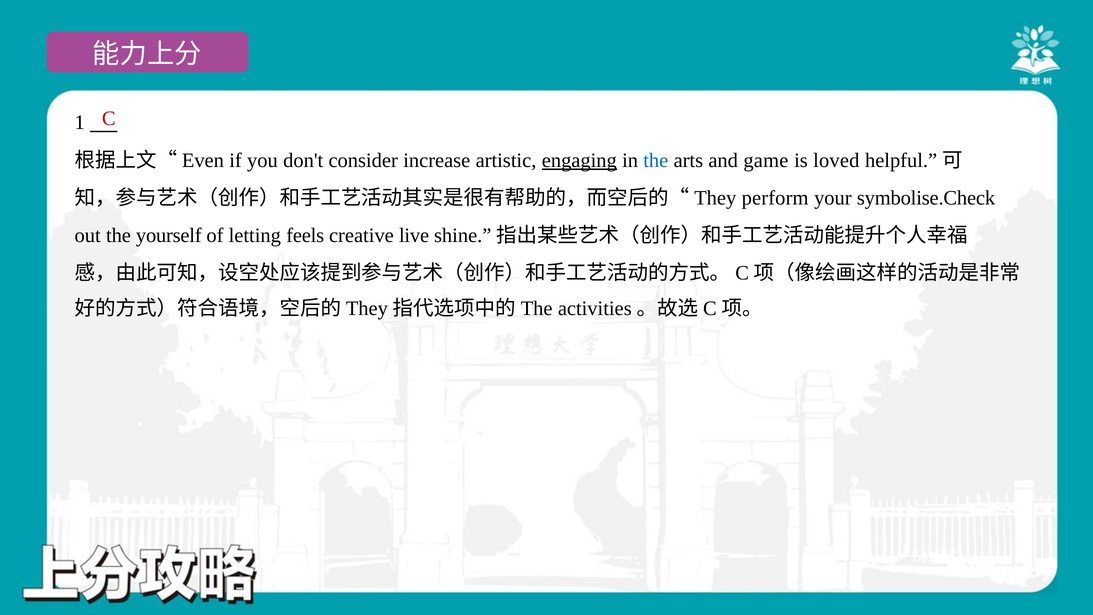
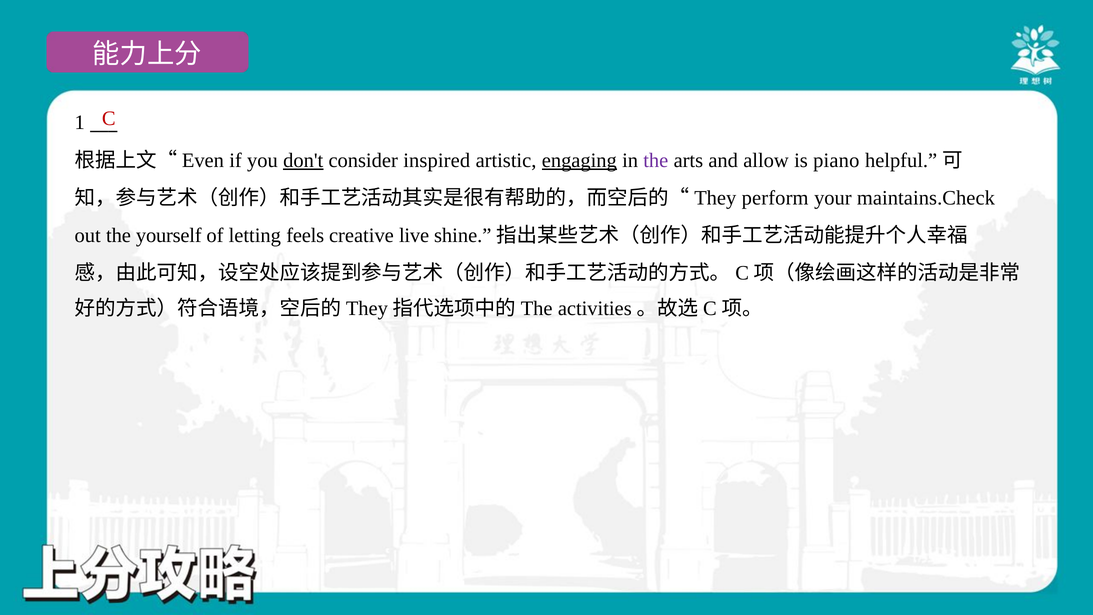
don't underline: none -> present (303, 160)
increase: increase -> inspired (437, 160)
the colour: blue -> purple (656, 160)
game: game -> allow (766, 160)
loved: loved -> piano (836, 160)
symbolise.Check: symbolise.Check -> maintains.Check (926, 198)
